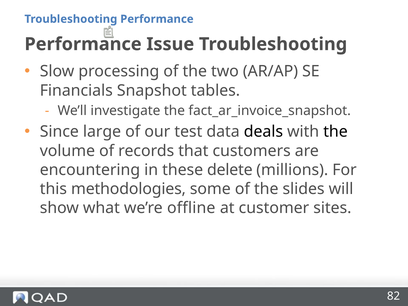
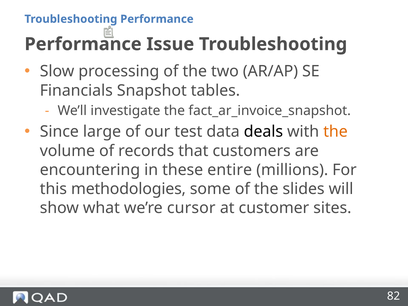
the colour: black -> orange (335, 132)
delete: delete -> entire (230, 170)
offline: offline -> cursor (191, 208)
